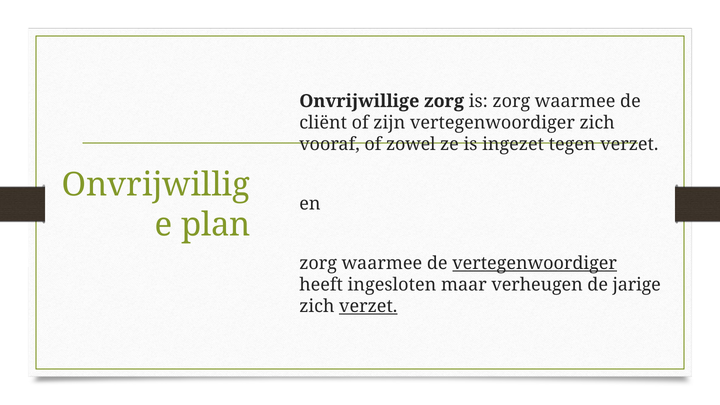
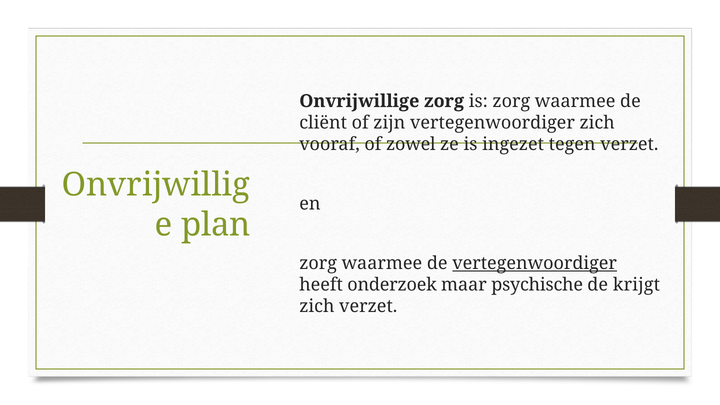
ingesloten: ingesloten -> onderzoek (392, 285)
verheugen: verheugen -> psychische (537, 285)
jarige: jarige -> krijgt (637, 285)
verzet underline: present -> none (368, 306)
